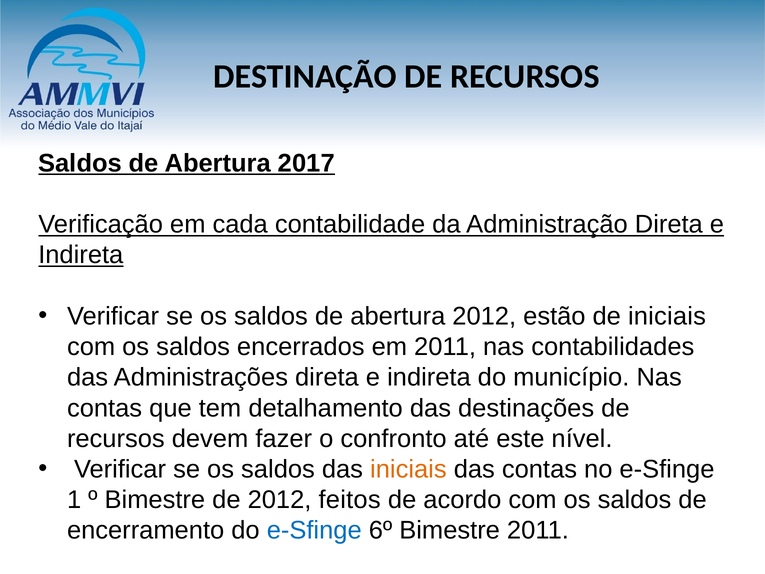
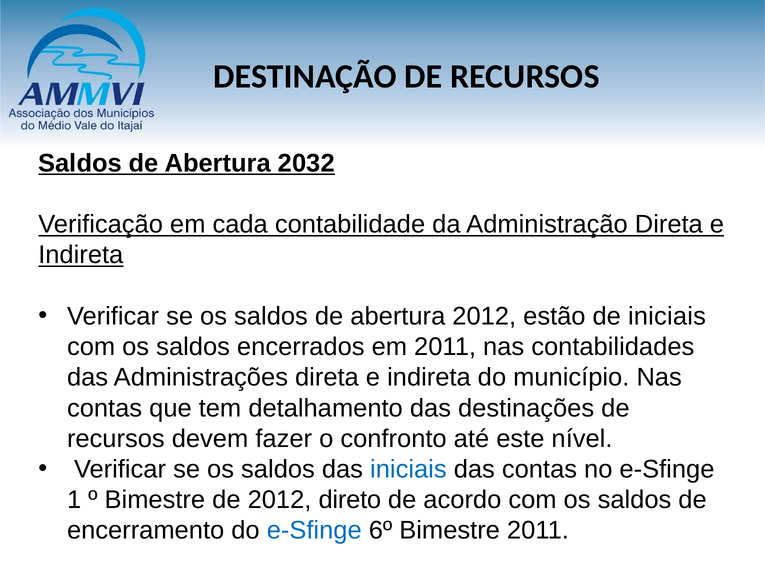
2017: 2017 -> 2032 (306, 163)
iniciais colour: orange -> blue (408, 469)
feitos: feitos -> direto (350, 500)
